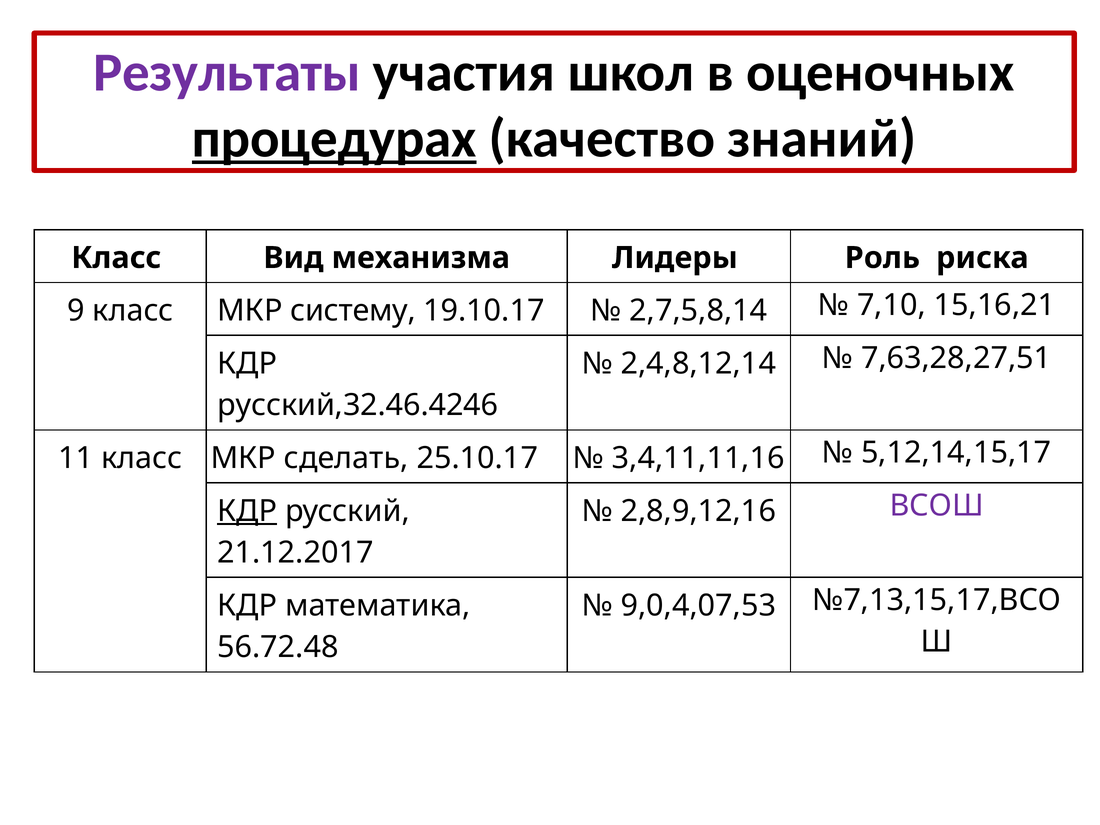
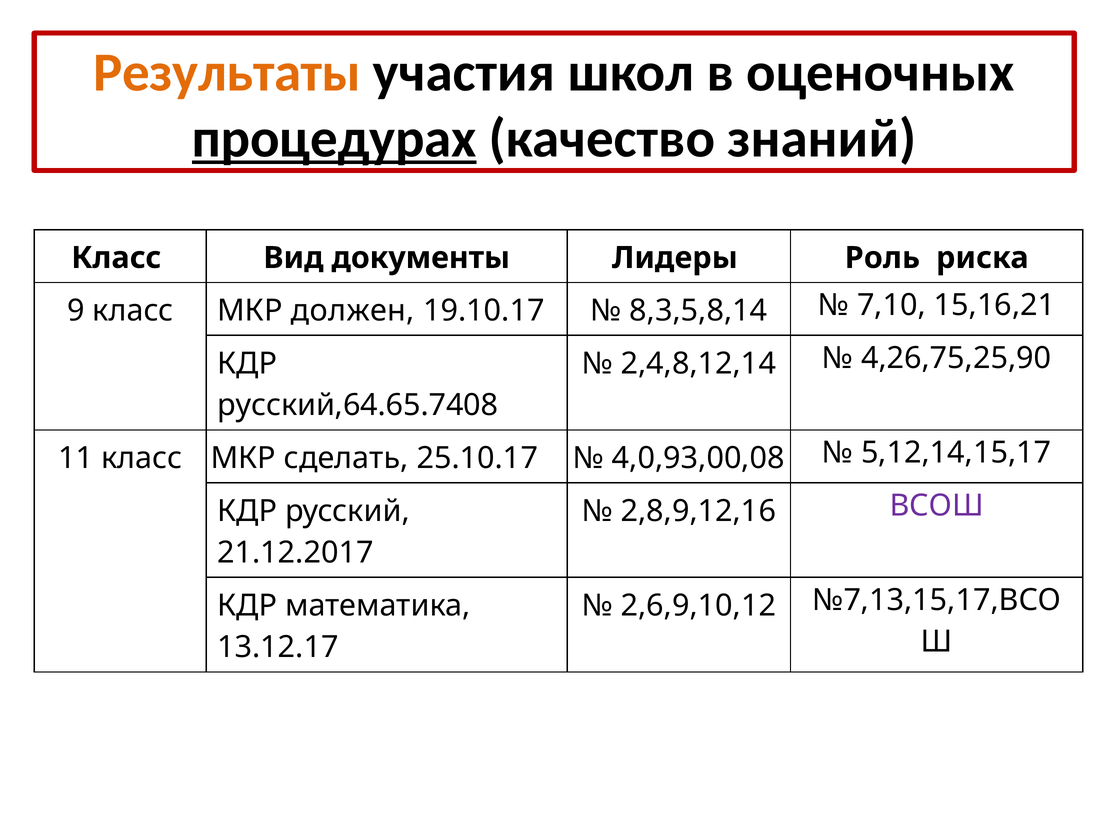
Результаты colour: purple -> orange (227, 73)
механизма: механизма -> документы (421, 258)
систему: систему -> должен (353, 311)
2,7,5,8,14: 2,7,5,8,14 -> 8,3,5,8,14 (698, 311)
7,63,28,27,51: 7,63,28,27,51 -> 4,26,75,25,90 (956, 358)
русский,32.46.4246: русский,32.46.4246 -> русский,64.65.7408 (358, 405)
3,4,11,11,16: 3,4,11,11,16 -> 4,0,93,00,08 (698, 458)
КДР underline: present -> none (247, 511)
9,0,4,07,53: 9,0,4,07,53 -> 2,6,9,10,12 (698, 606)
56.72.48: 56.72.48 -> 13.12.17 (278, 647)
